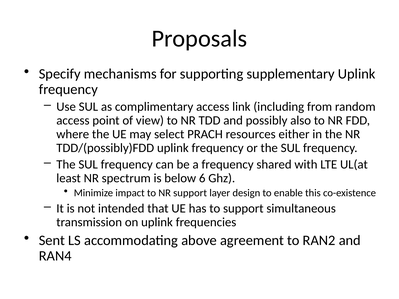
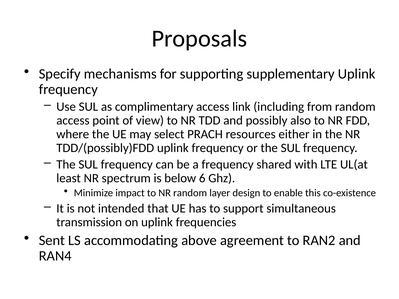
NR support: support -> random (190, 193)
